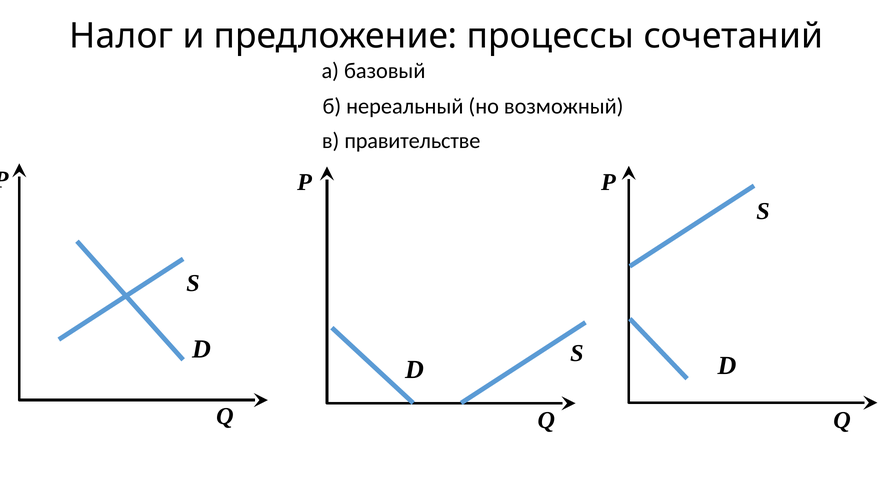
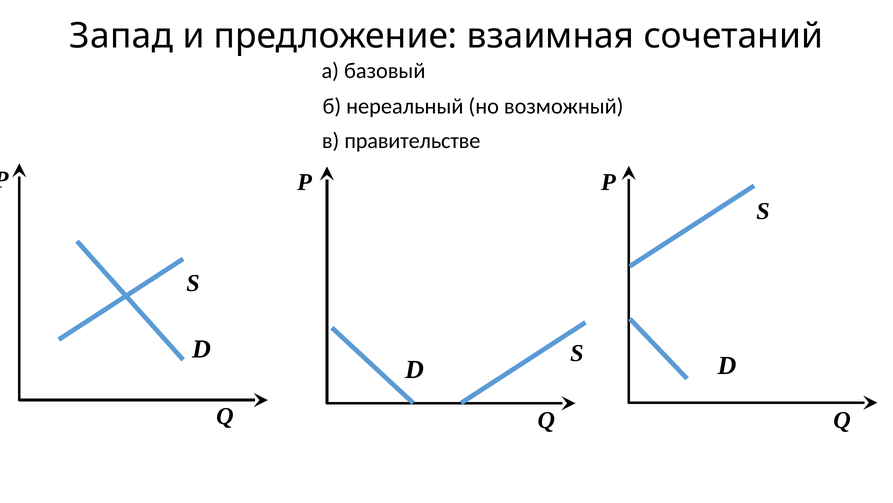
Налог: Налог -> Запад (121, 36)
процессы: процессы -> взаимная (551, 36)
